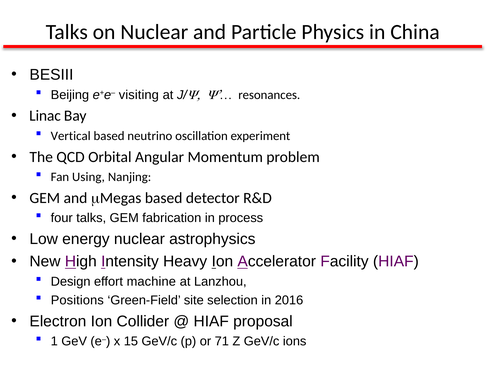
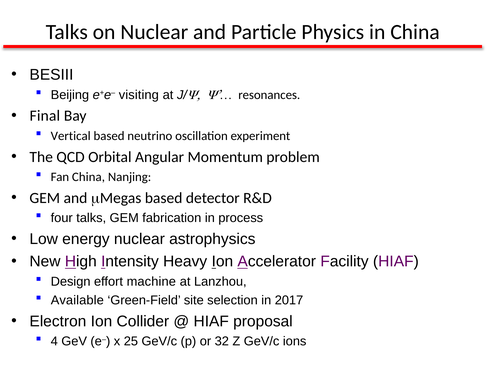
Linac: Linac -> Final (45, 116)
Fan Using: Using -> China (88, 177)
Positions: Positions -> Available (77, 300)
2016: 2016 -> 2017 (289, 300)
1: 1 -> 4 (54, 341)
15: 15 -> 25 (131, 341)
71: 71 -> 32 (222, 341)
